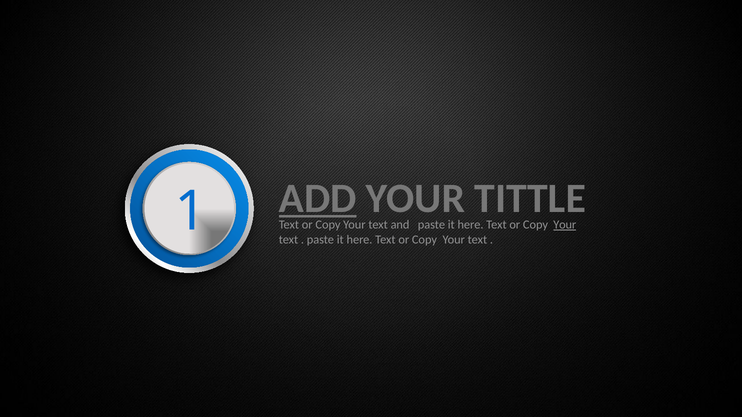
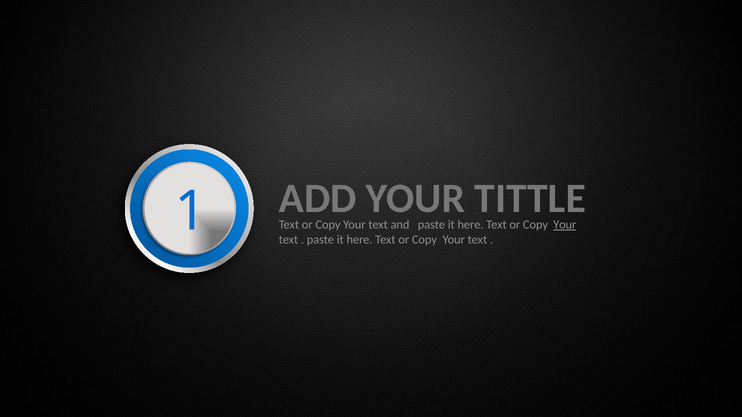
ADD underline: present -> none (318, 199)
